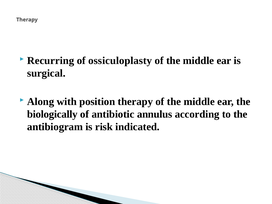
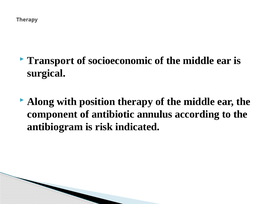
Recurring: Recurring -> Transport (51, 61)
ossiculoplasty: ossiculoplasty -> socioeconomic (120, 61)
biologically: biologically -> component (52, 114)
